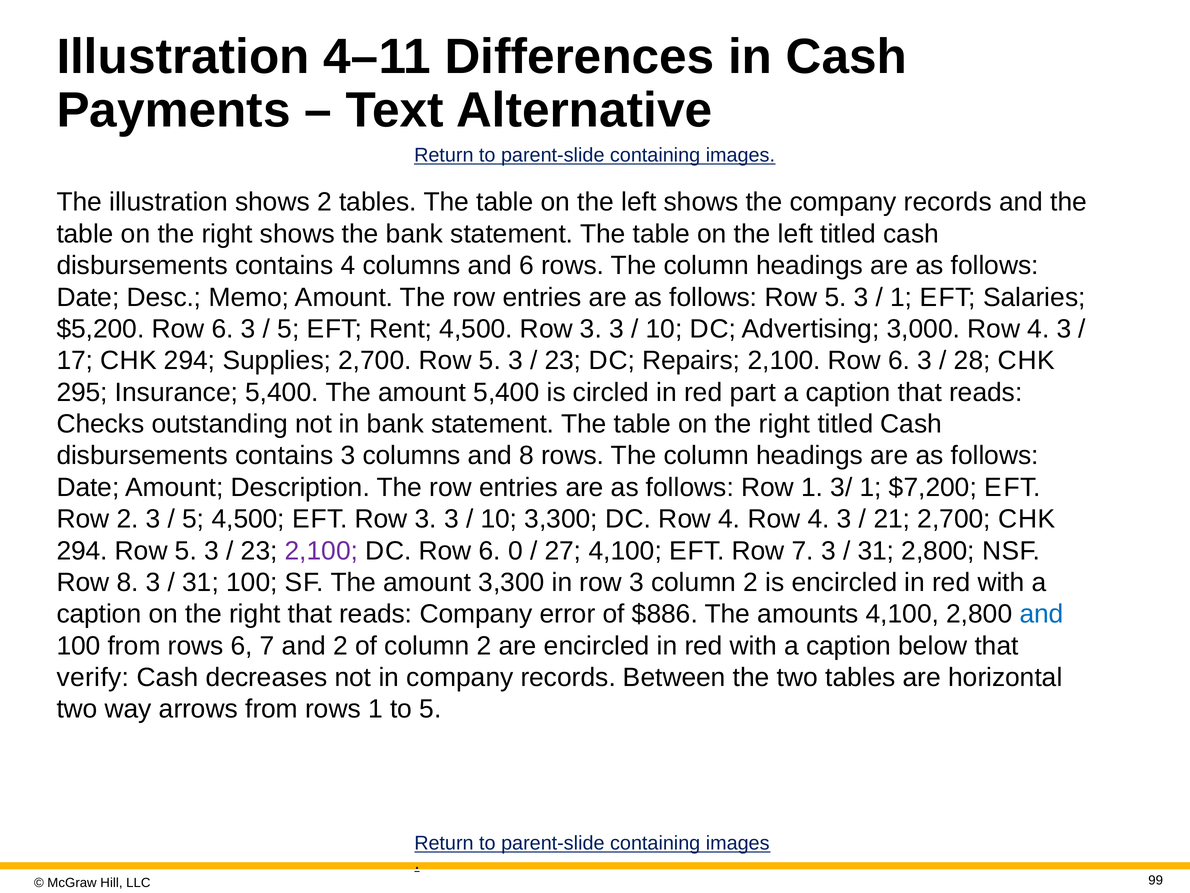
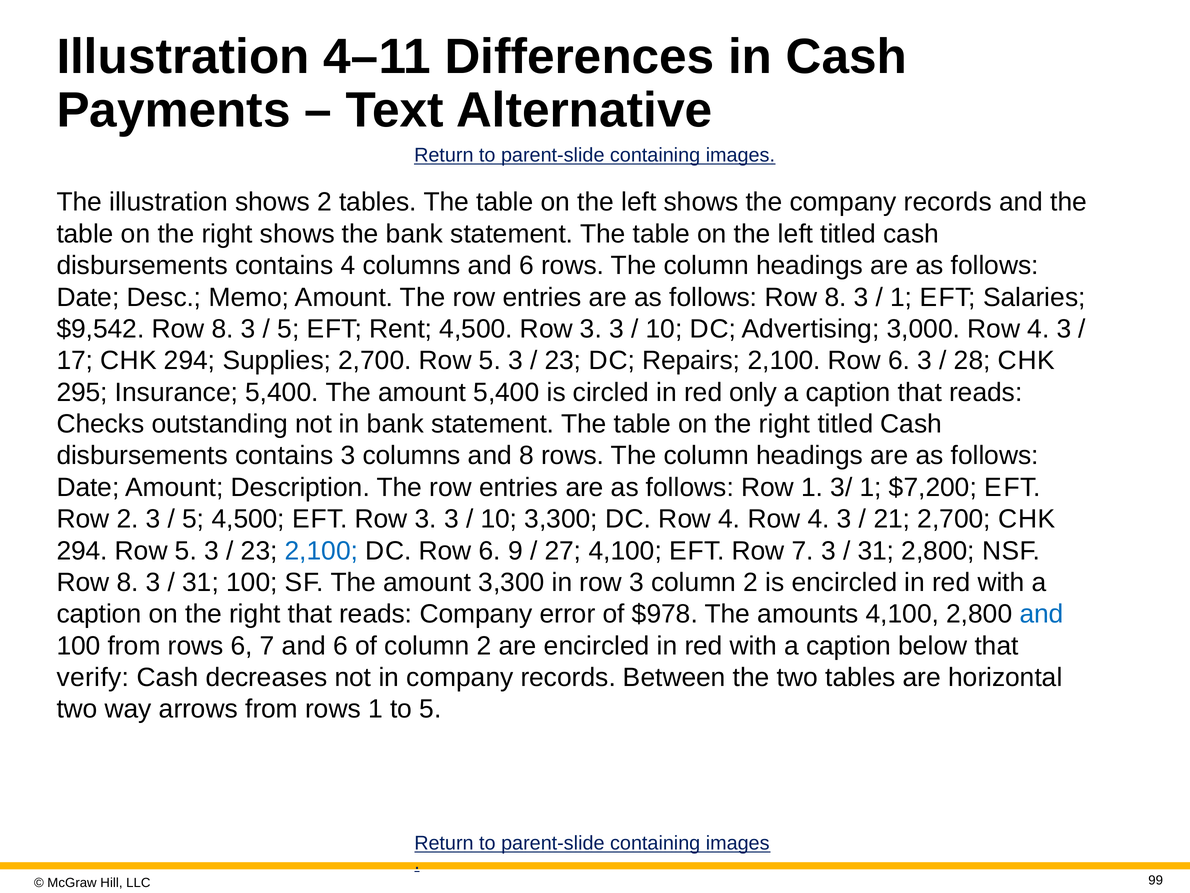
follows Row 5: 5 -> 8 (836, 297)
$5,200: $5,200 -> $9,542 (100, 329)
6: 6 -> 8 (223, 329)
part: part -> only (753, 392)
2,100 colour: purple -> blue (321, 550)
0: 0 -> 9 (515, 550)
$886: $886 -> $978 (665, 614)
7 and 2: 2 -> 6 (341, 645)
